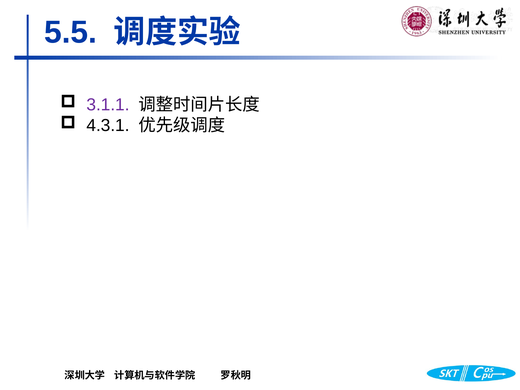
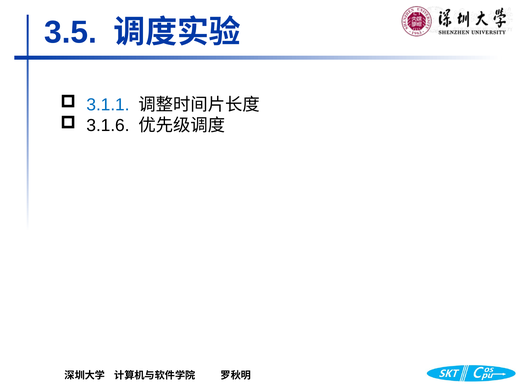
5.5: 5.5 -> 3.5 (71, 32)
3.1.1 colour: purple -> blue (108, 105)
4.3.1: 4.3.1 -> 3.1.6 (108, 126)
